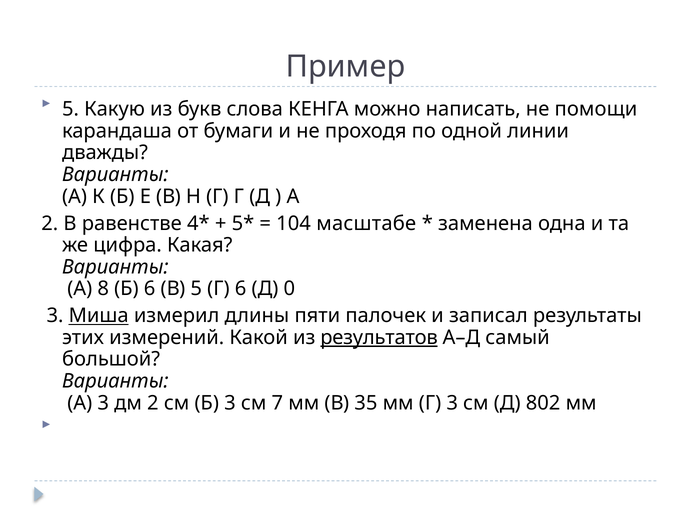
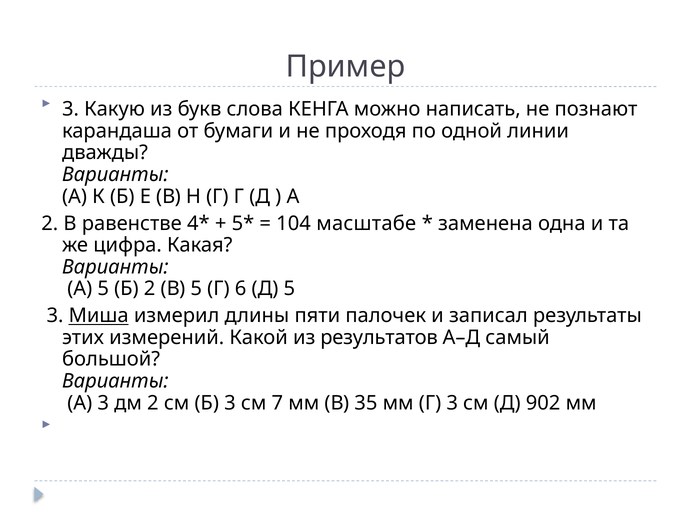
5: 5 -> 3 (71, 109)
помощи: помощи -> познают (596, 109)
A 8: 8 -> 5 (103, 288)
Б 6: 6 -> 2 (150, 288)
Д 0: 0 -> 5 (289, 288)
результатов underline: present -> none (379, 337)
802: 802 -> 902 (543, 402)
